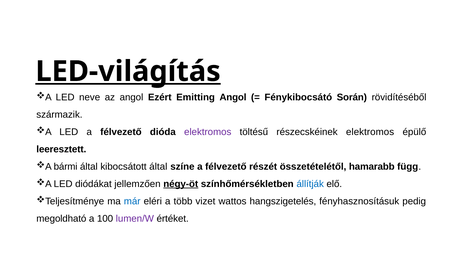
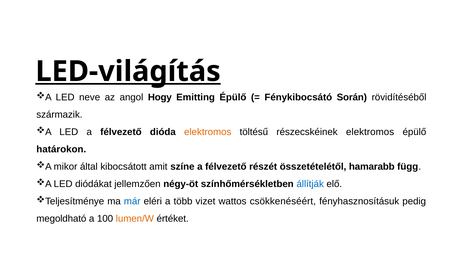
Ezért: Ezért -> Hogy (160, 97)
Emitting Angol: Angol -> Épülő (233, 97)
elektromos colour: purple -> orange (208, 132)
leeresztett: leeresztett -> határokon (61, 149)
bármi: bármi -> mikor (66, 167)
kibocsátott által: által -> amit (158, 167)
négy-öt underline: present -> none (181, 184)
hangszigetelés: hangszigetelés -> csökkenéséért (283, 202)
lumen/W colour: purple -> orange (135, 219)
